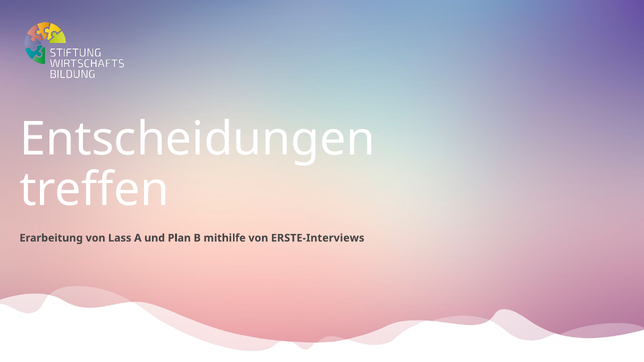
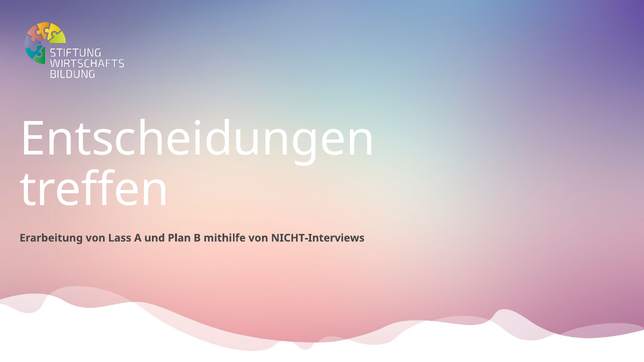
ERSTE-Interviews: ERSTE-Interviews -> NICHT-Interviews (318, 238)
